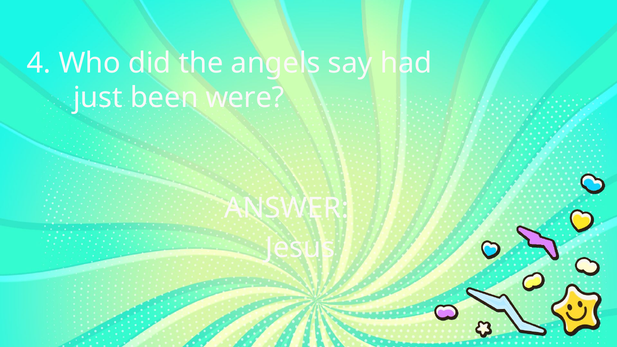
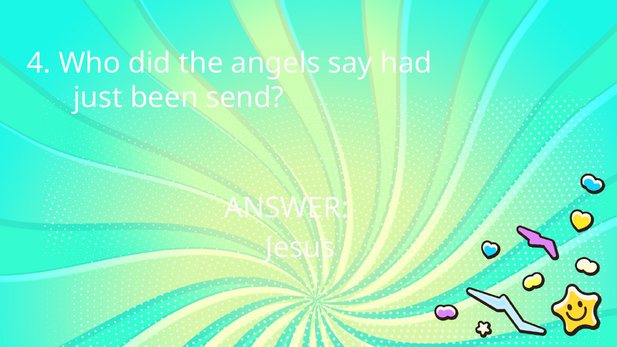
were: were -> send (245, 98)
